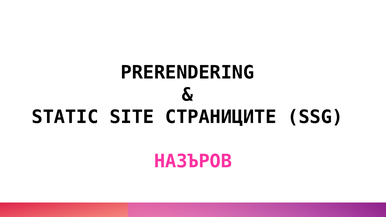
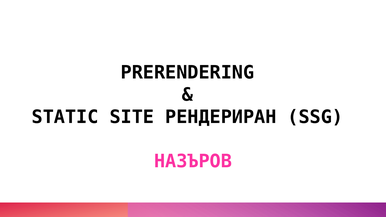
СТРАНИЦИТЕ: СТРАНИЦИТЕ -> РЕНДЕРИРАН (221, 117)
